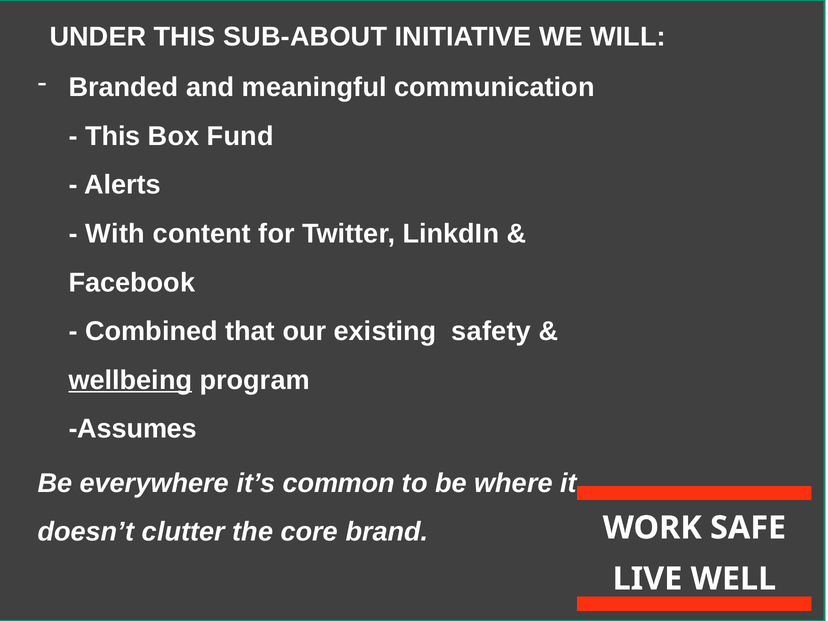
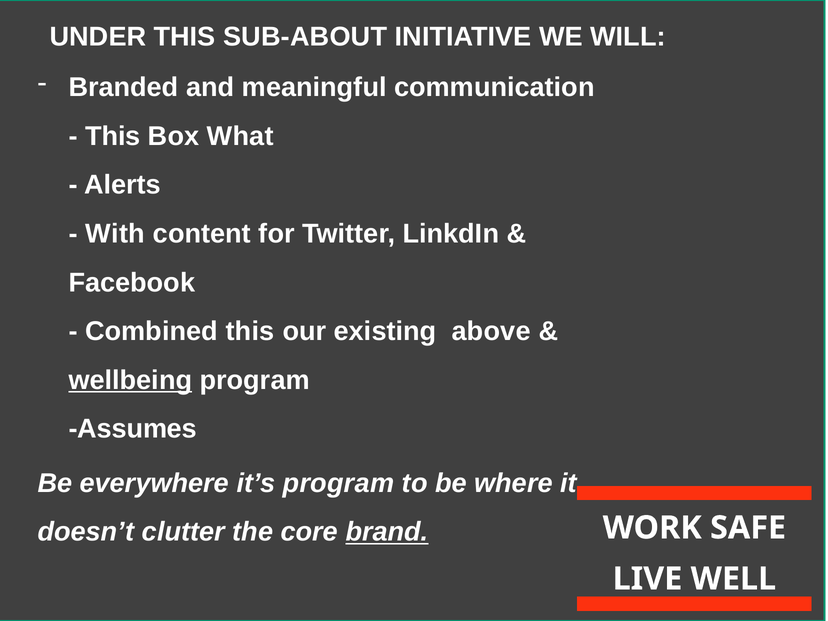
Fund: Fund -> What (240, 136)
Combined that: that -> this (250, 331)
safety: safety -> above (491, 331)
it’s common: common -> program (339, 483)
brand underline: none -> present (387, 532)
